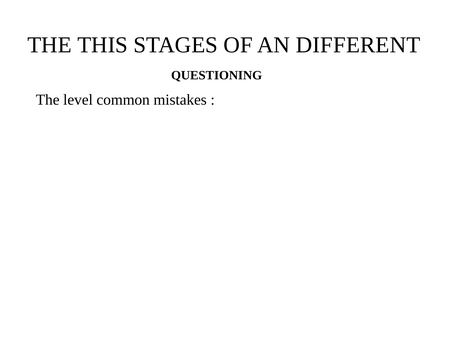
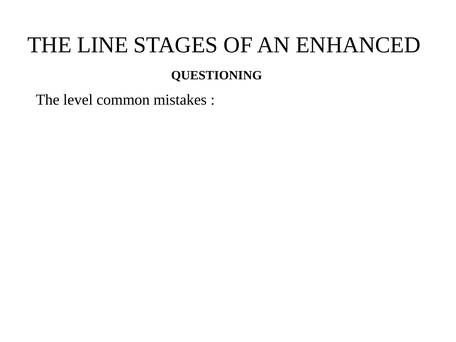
THIS: THIS -> LINE (103, 45)
DIFFERENT: DIFFERENT -> ENHANCED (358, 45)
